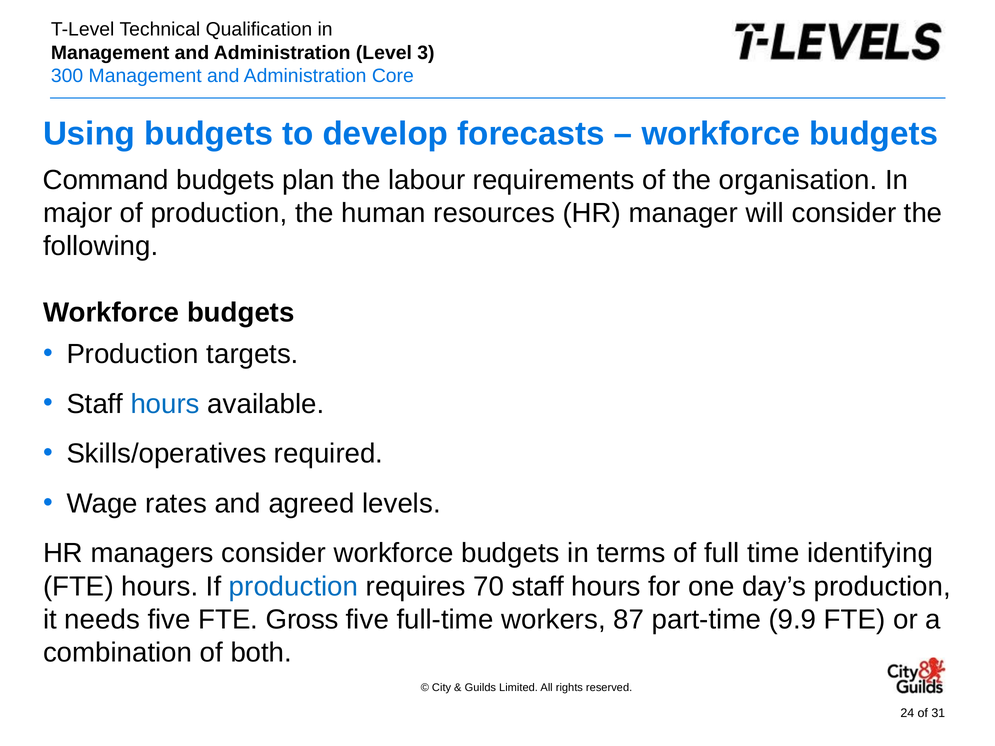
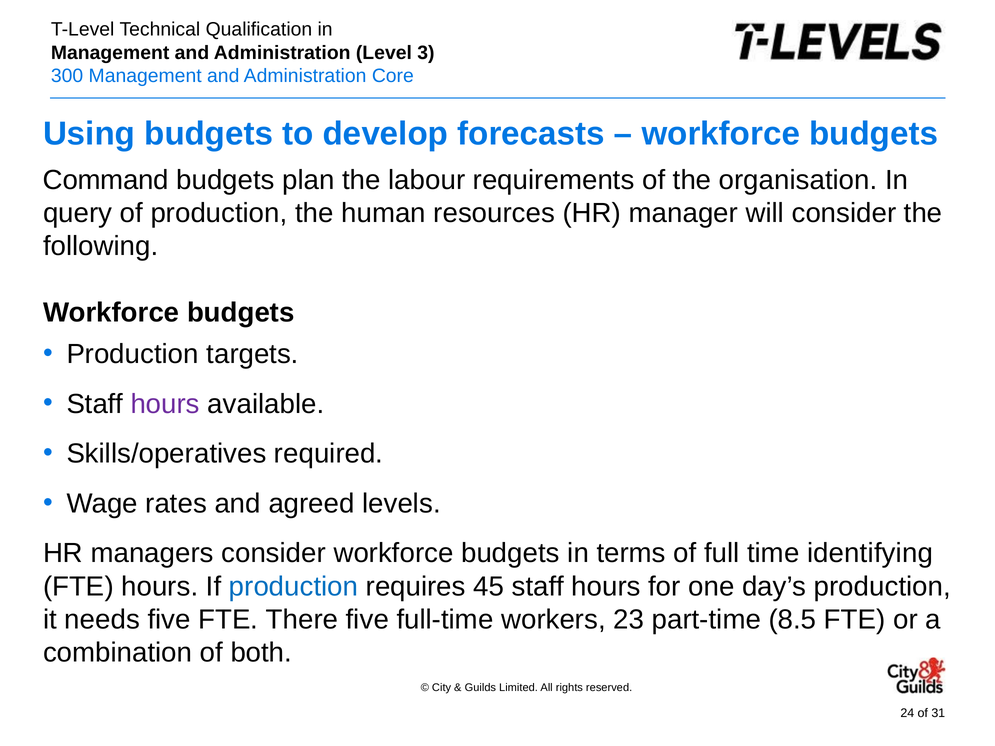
major: major -> query (78, 213)
hours colour: blue -> purple (165, 404)
70: 70 -> 45 (489, 587)
Gross: Gross -> There (302, 620)
87: 87 -> 23 (629, 620)
9.9: 9.9 -> 8.5 (793, 620)
